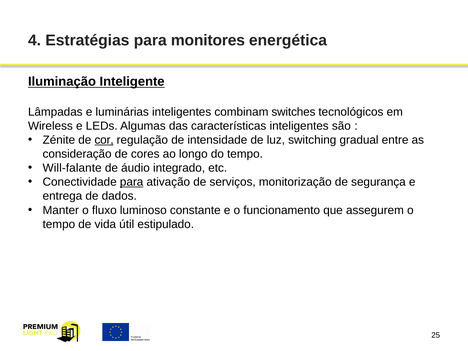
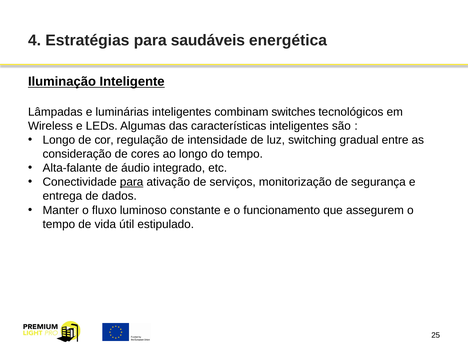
monitores: monitores -> saudáveis (208, 40)
Zénite: Zénite -> Longo (59, 140)
cor underline: present -> none (104, 140)
Will-falante: Will-falante -> Alta-falante (72, 168)
